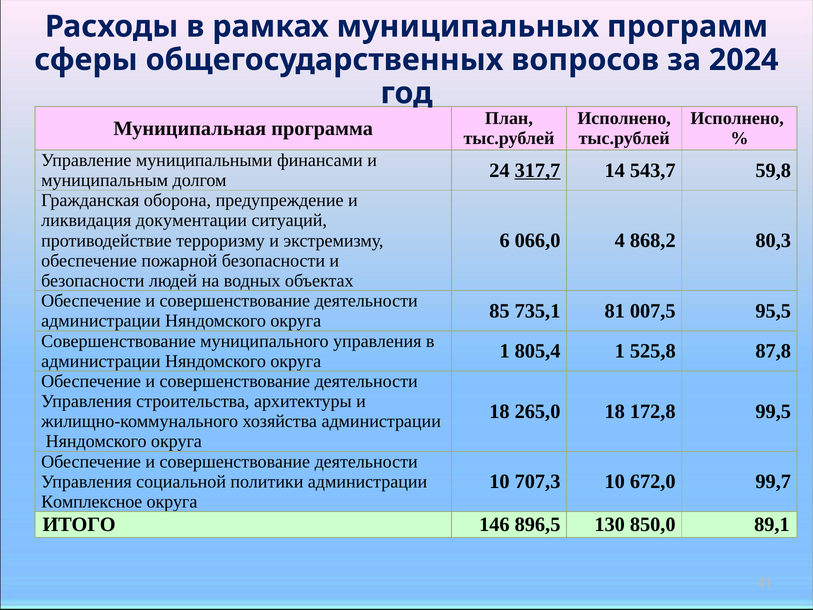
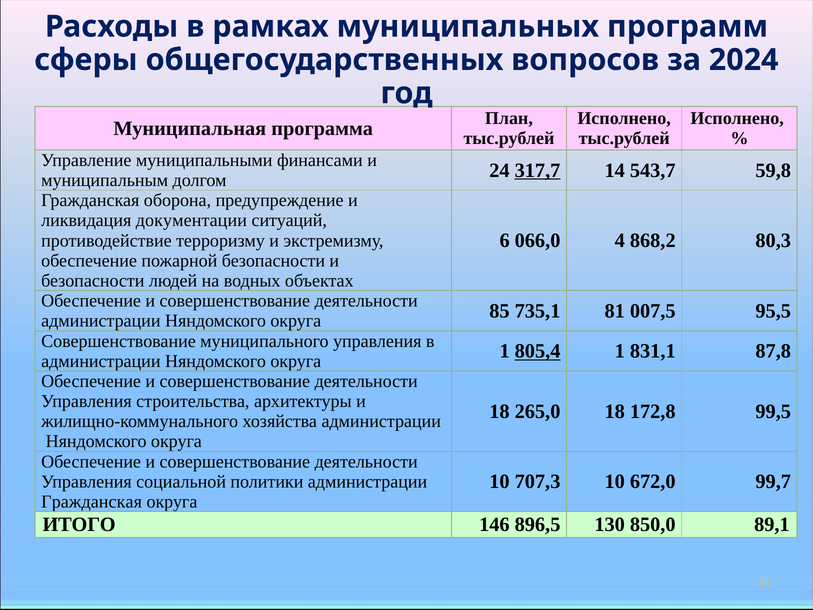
805,4 underline: none -> present (538, 351)
525,8: 525,8 -> 831,1 (653, 351)
Комплексное: Комплексное -> Гражданская (92, 502)
